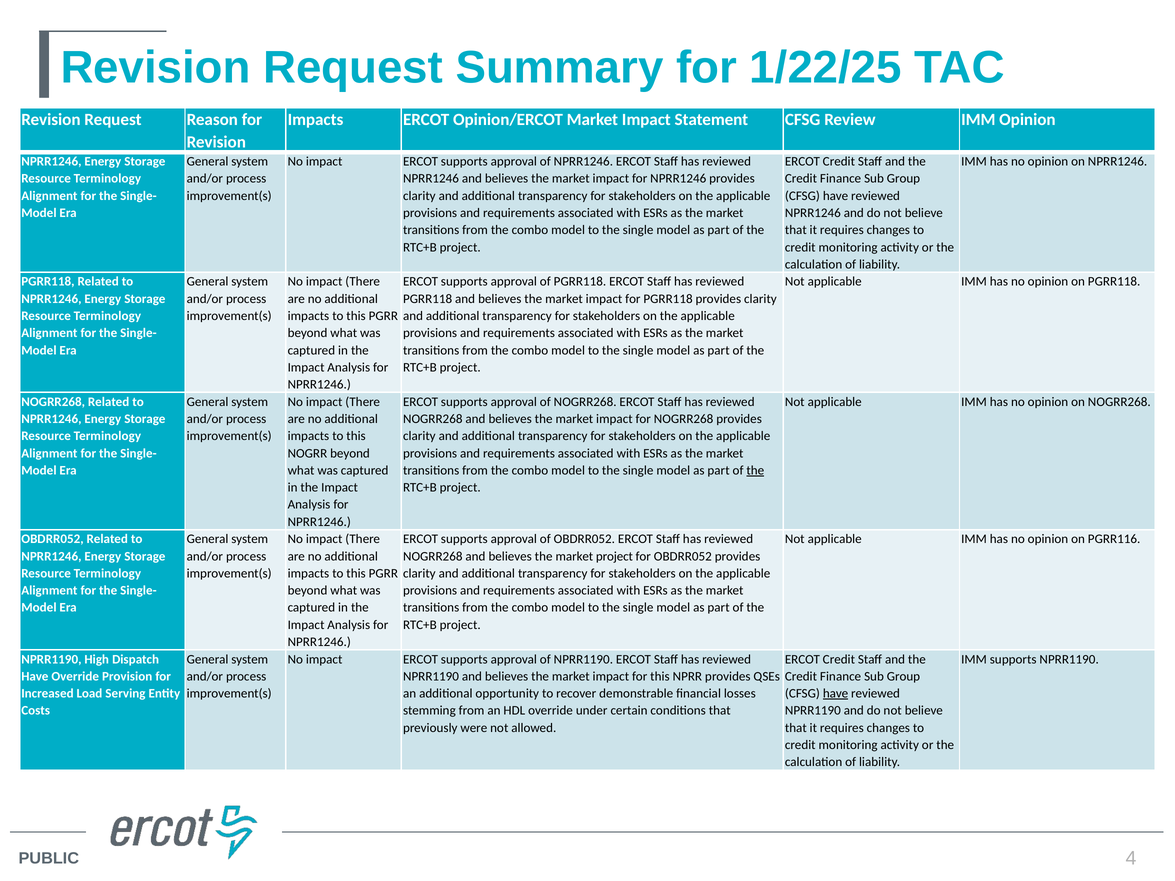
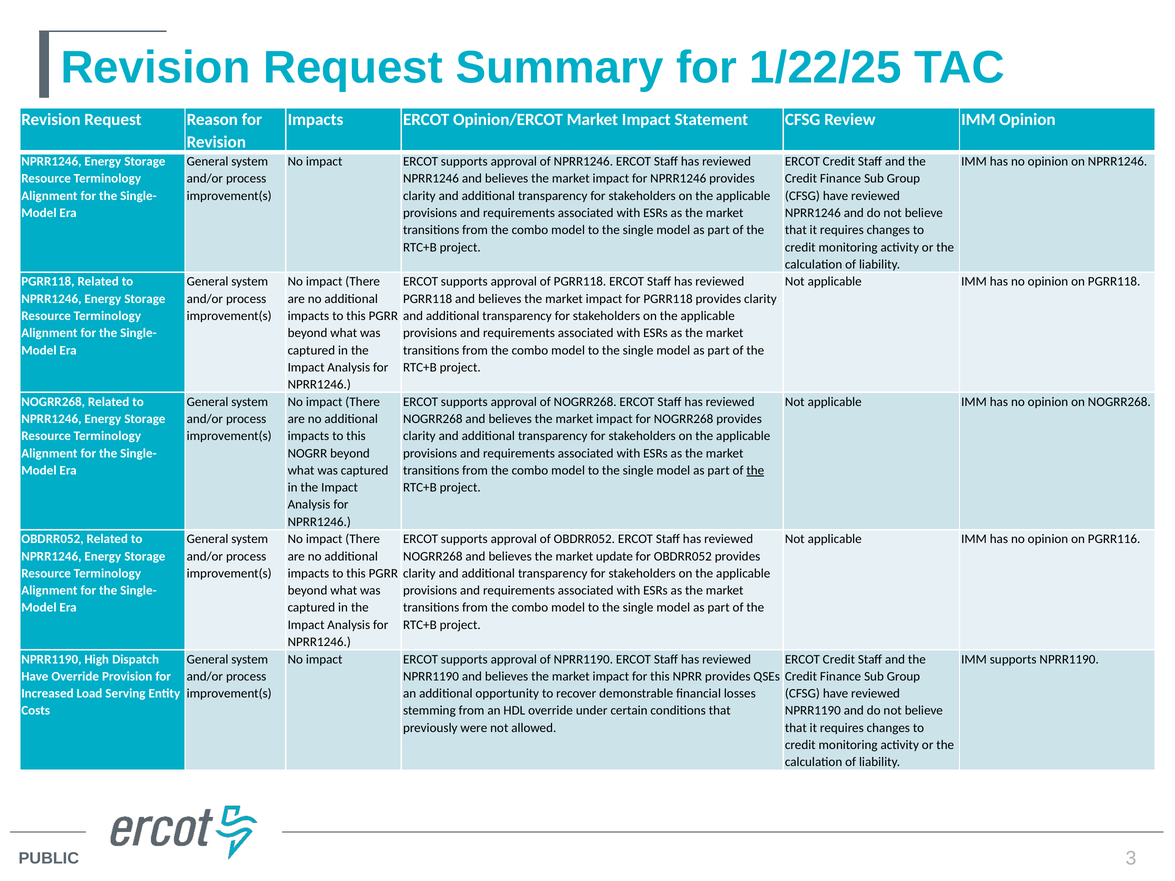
market project: project -> update (614, 556)
have underline: present -> none (836, 694)
4: 4 -> 3 (1131, 859)
